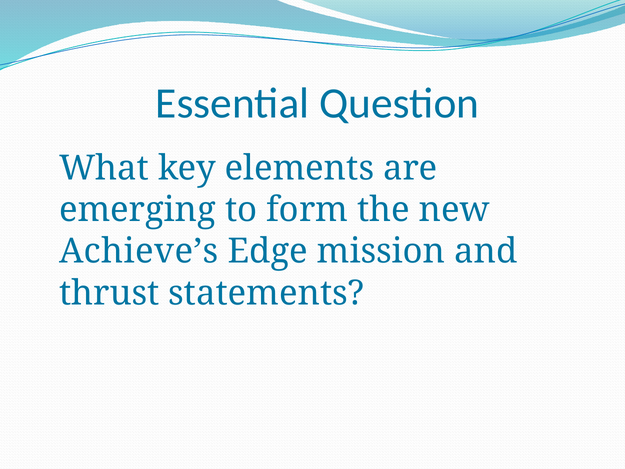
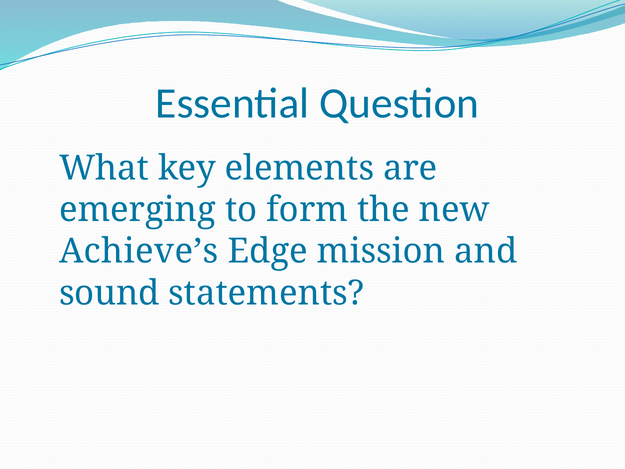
thrust: thrust -> sound (109, 293)
